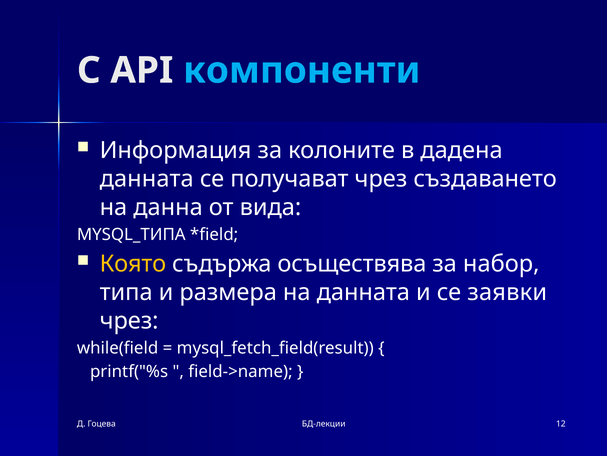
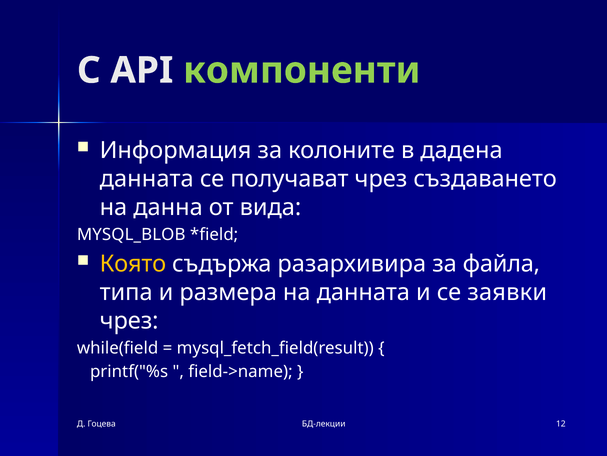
компоненти colour: light blue -> light green (302, 70)
MYSQL_ТИПА: MYSQL_ТИПА -> MYSQL_BLOB (131, 234)
осъществява: осъществява -> разархивира (352, 264)
набор: набор -> файла (501, 264)
